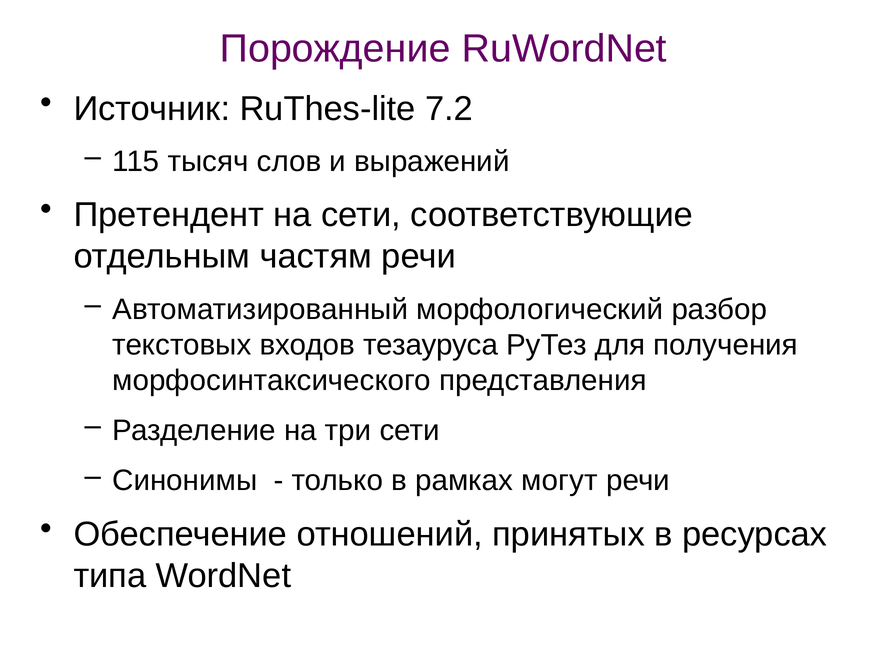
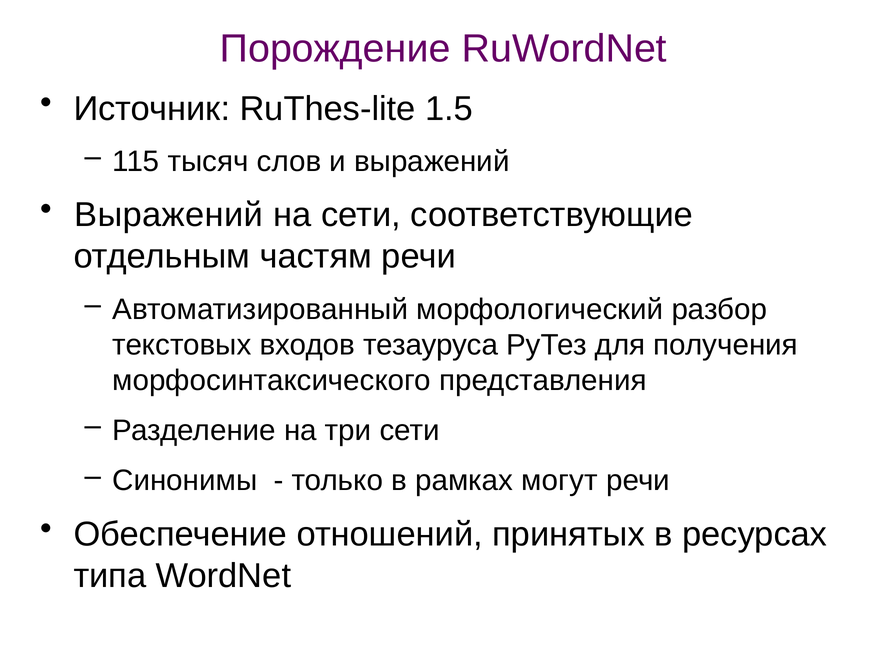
7.2: 7.2 -> 1.5 (449, 109)
Претендент: Претендент -> Выражений (169, 215)
